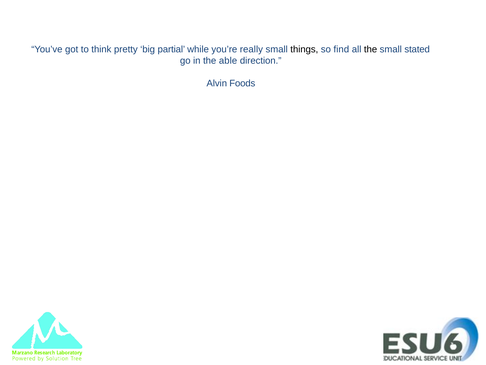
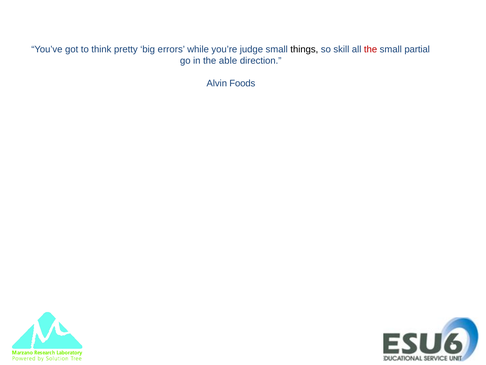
partial: partial -> errors (171, 49)
really: really -> judge (251, 49)
find: find -> skill (341, 49)
the colour: black -> red (371, 49)
stated: stated -> partial (417, 49)
